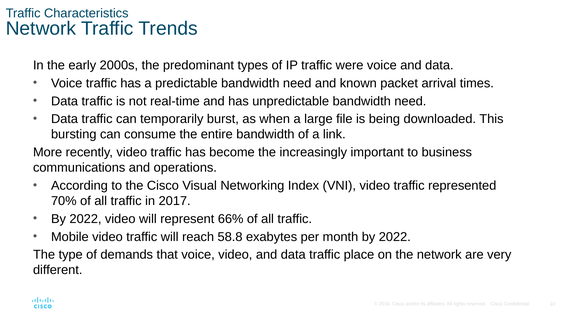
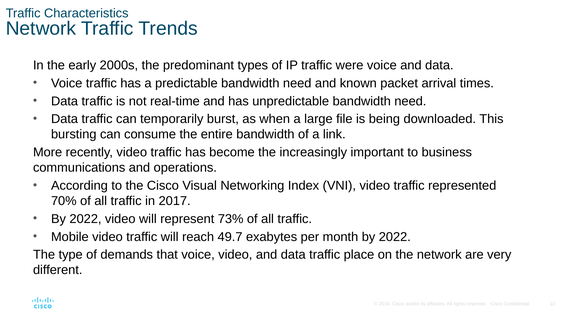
66%: 66% -> 73% (231, 219)
58.8: 58.8 -> 49.7 (230, 237)
